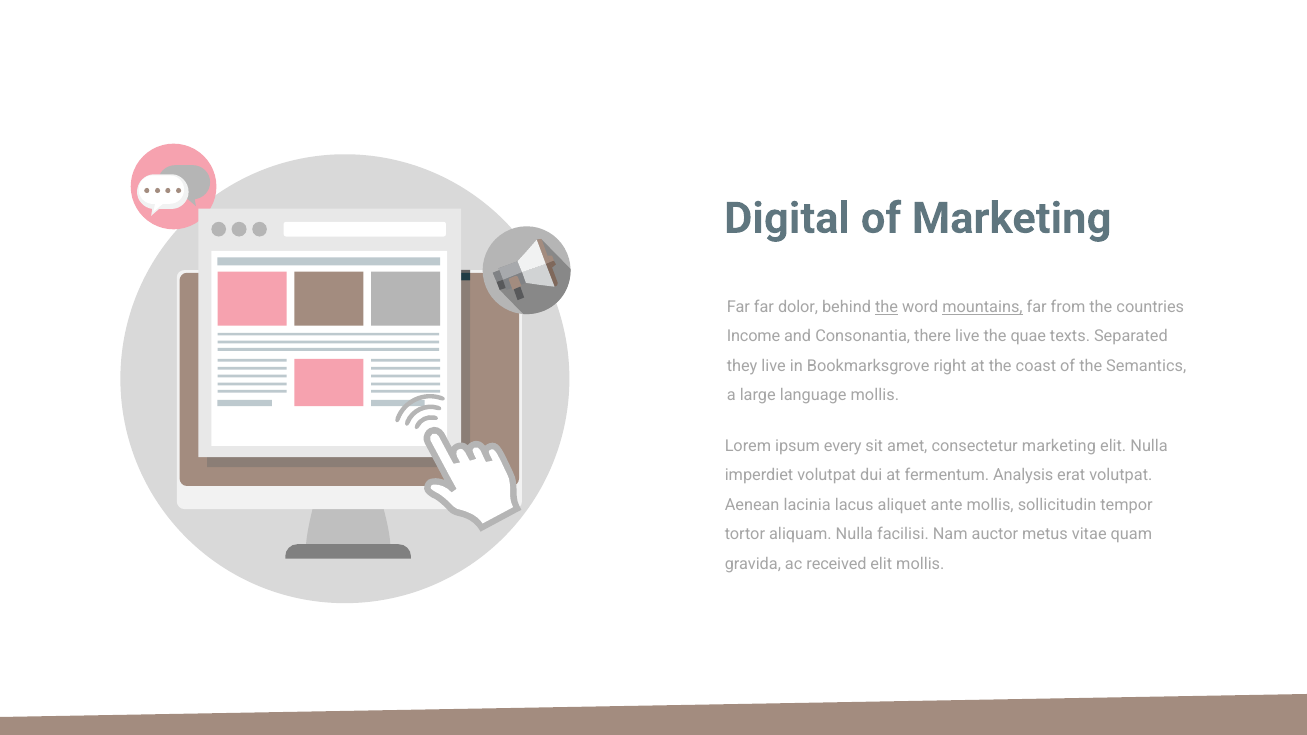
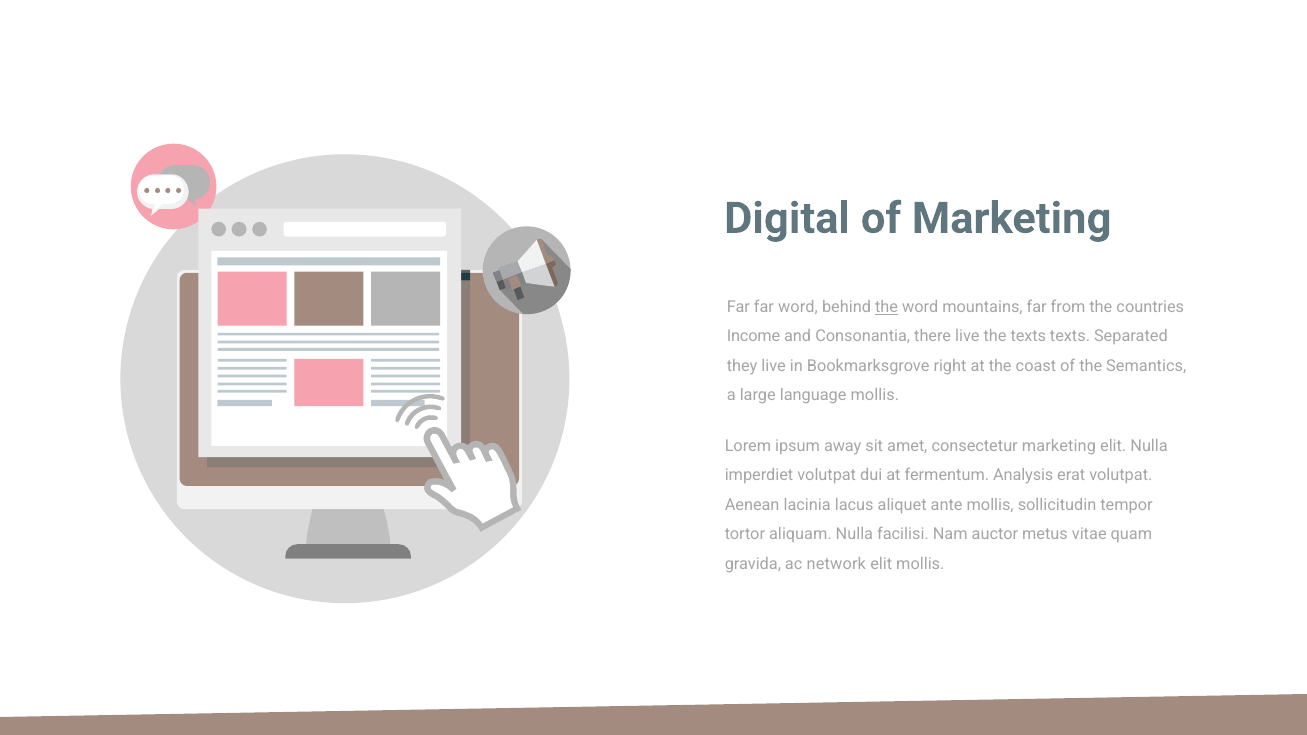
far dolor: dolor -> word (798, 307)
mountains underline: present -> none (982, 307)
the quae: quae -> texts (1028, 336)
every: every -> away (843, 446)
received: received -> network (836, 564)
